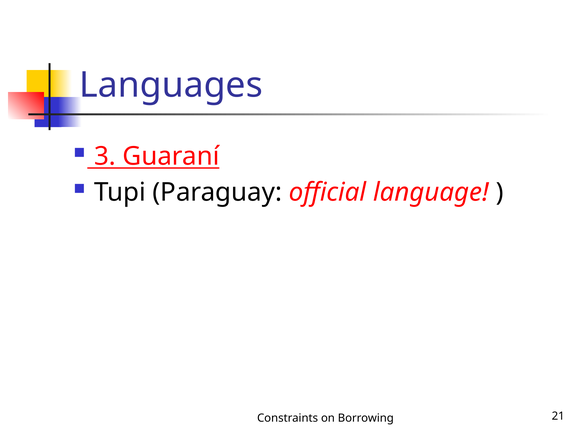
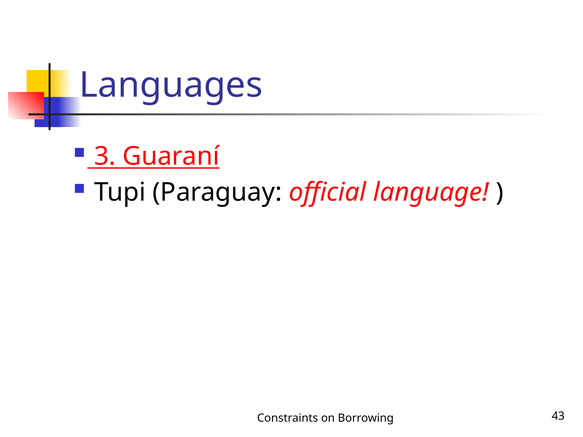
21: 21 -> 43 (558, 416)
